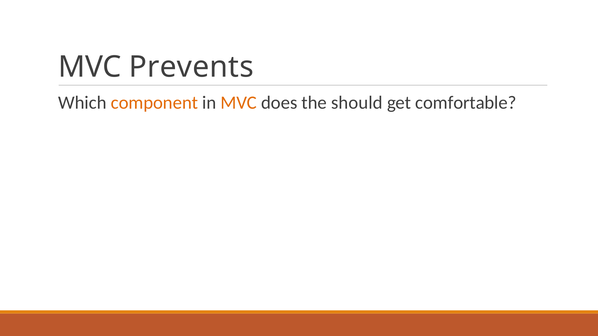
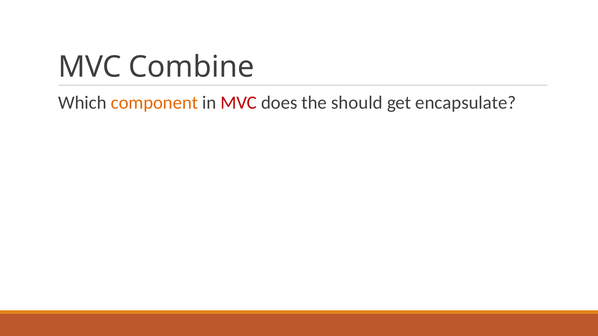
Prevents: Prevents -> Combine (191, 67)
MVC colour: orange -> red (239, 103)
comfortable: comfortable -> encapsulate (466, 103)
